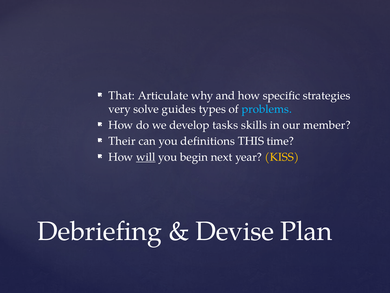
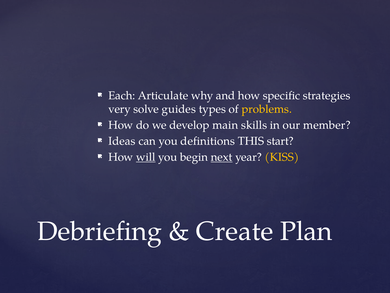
That: That -> Each (122, 95)
problems colour: light blue -> yellow (267, 109)
tasks: tasks -> main (225, 125)
Their: Their -> Ideas (122, 141)
time: time -> start (280, 141)
next underline: none -> present (222, 157)
Devise: Devise -> Create (235, 231)
